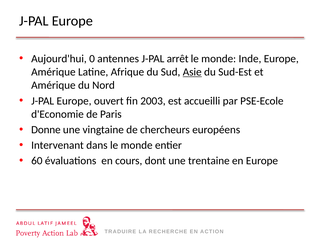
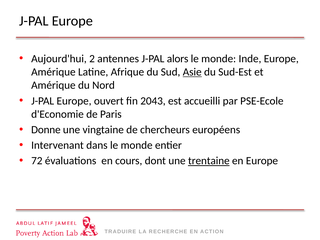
0: 0 -> 2 (92, 59)
arrêt: arrêt -> alors (178, 59)
2003: 2003 -> 2043 (153, 101)
60: 60 -> 72 (37, 161)
trentaine underline: none -> present (209, 161)
